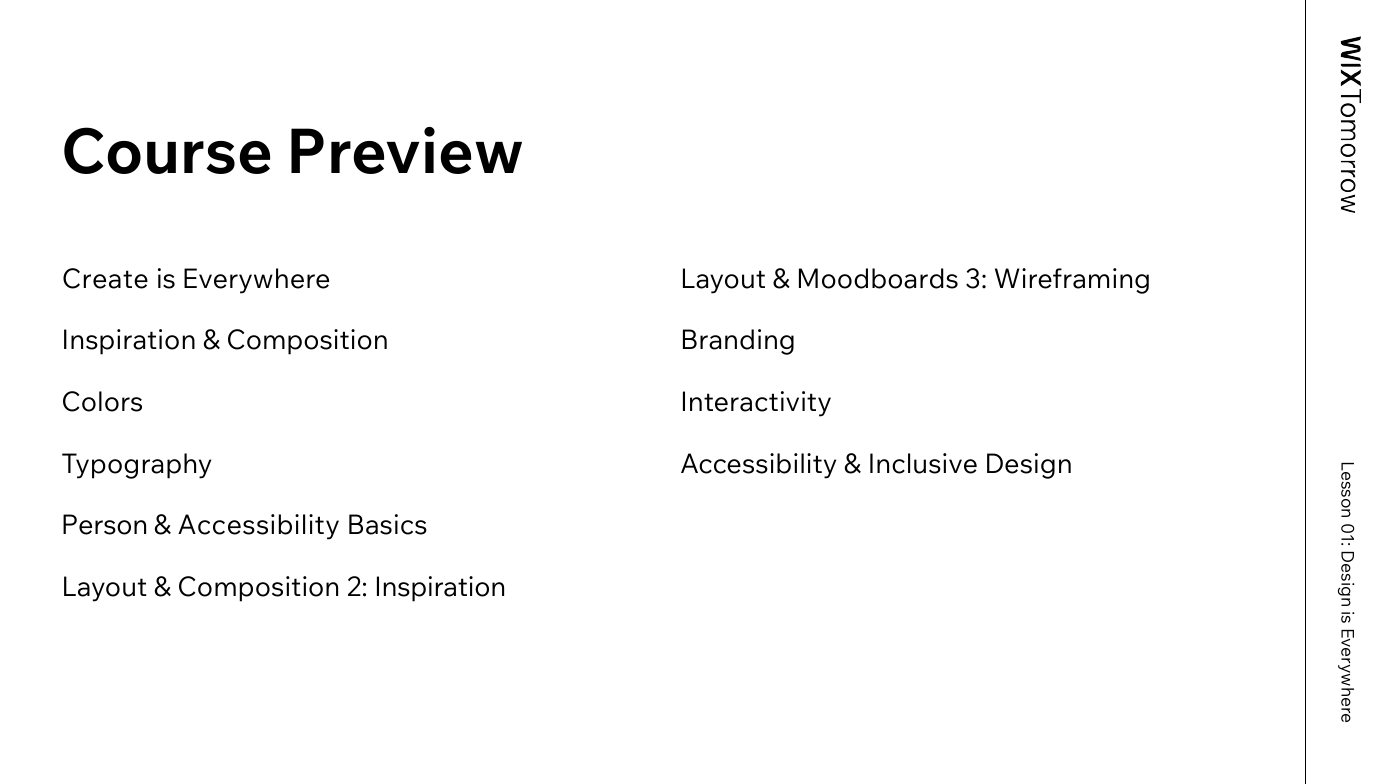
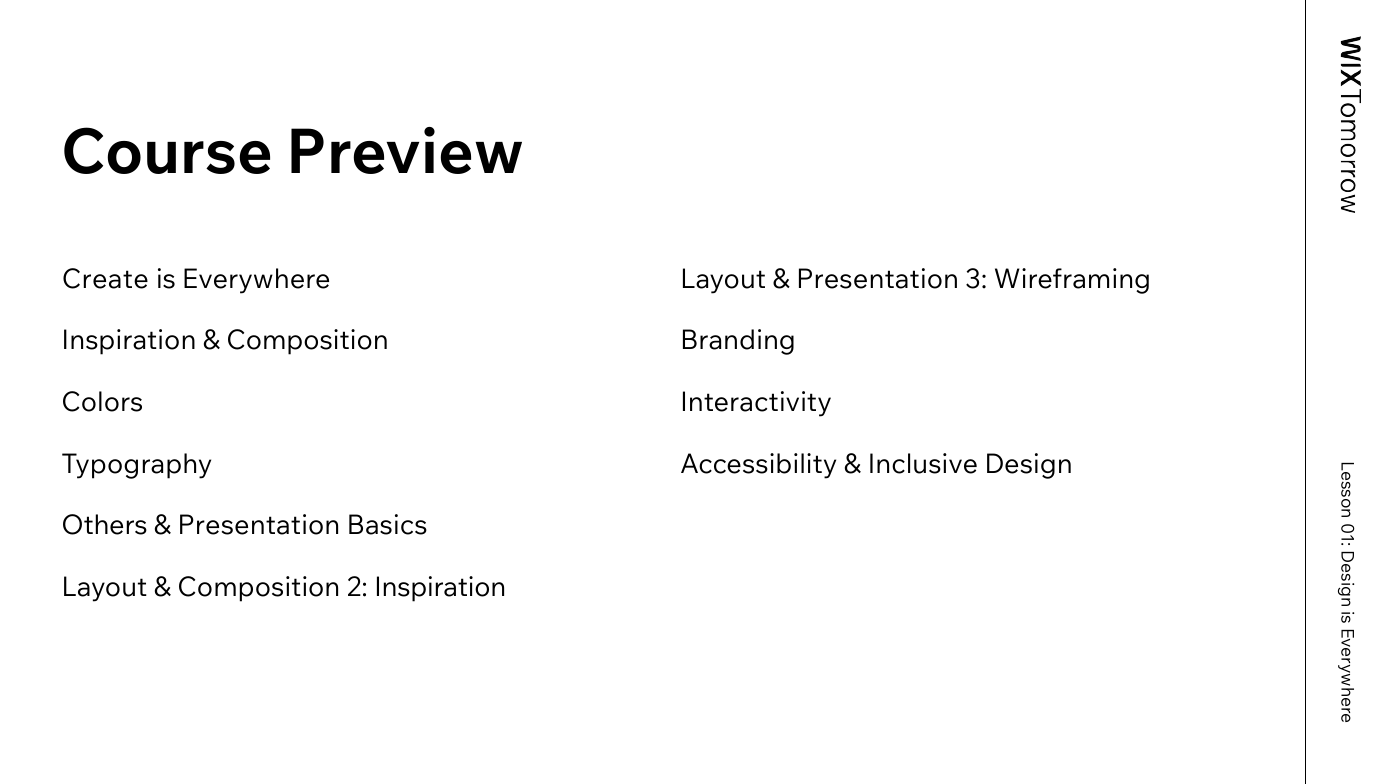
Moodboards: Moodboards -> Presentation (878, 279)
Person: Person -> Others (105, 525)
Accessibility: Accessibility -> Presentation (259, 525)
